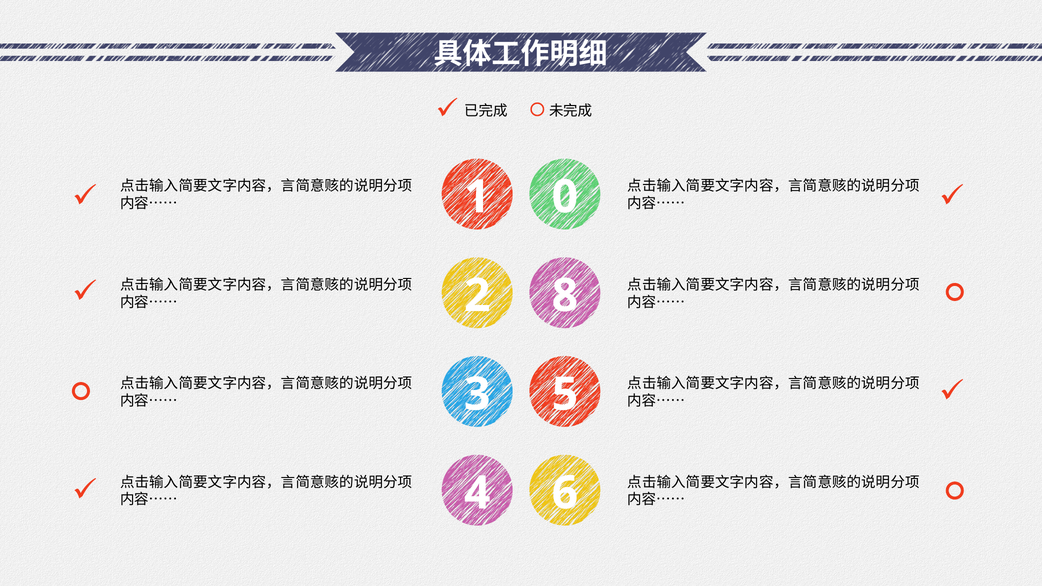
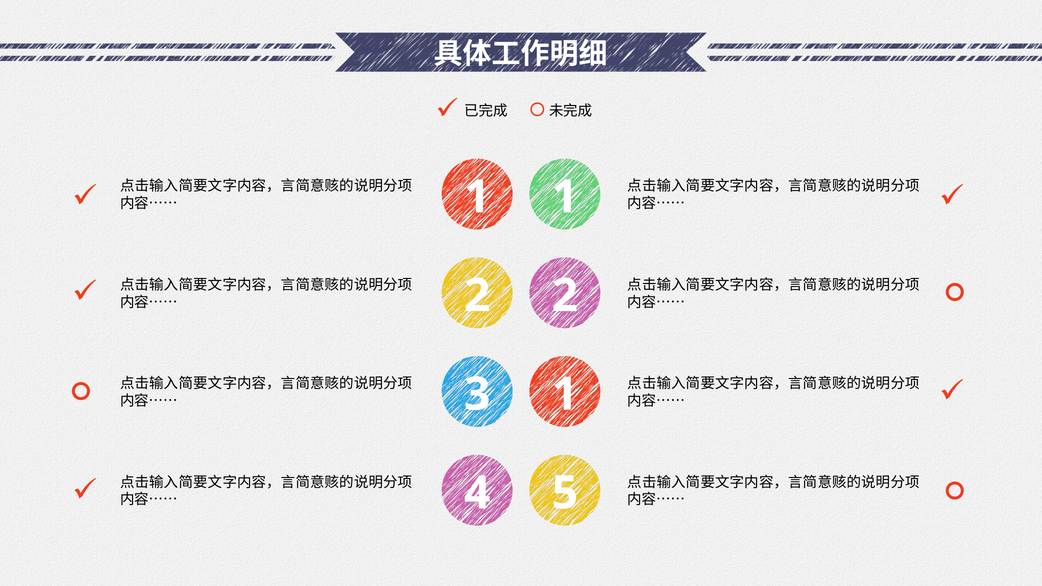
1 0: 0 -> 1 (565, 197)
2 8: 8 -> 2 (565, 296)
3 5: 5 -> 1 (565, 395)
6: 6 -> 5 (565, 493)
